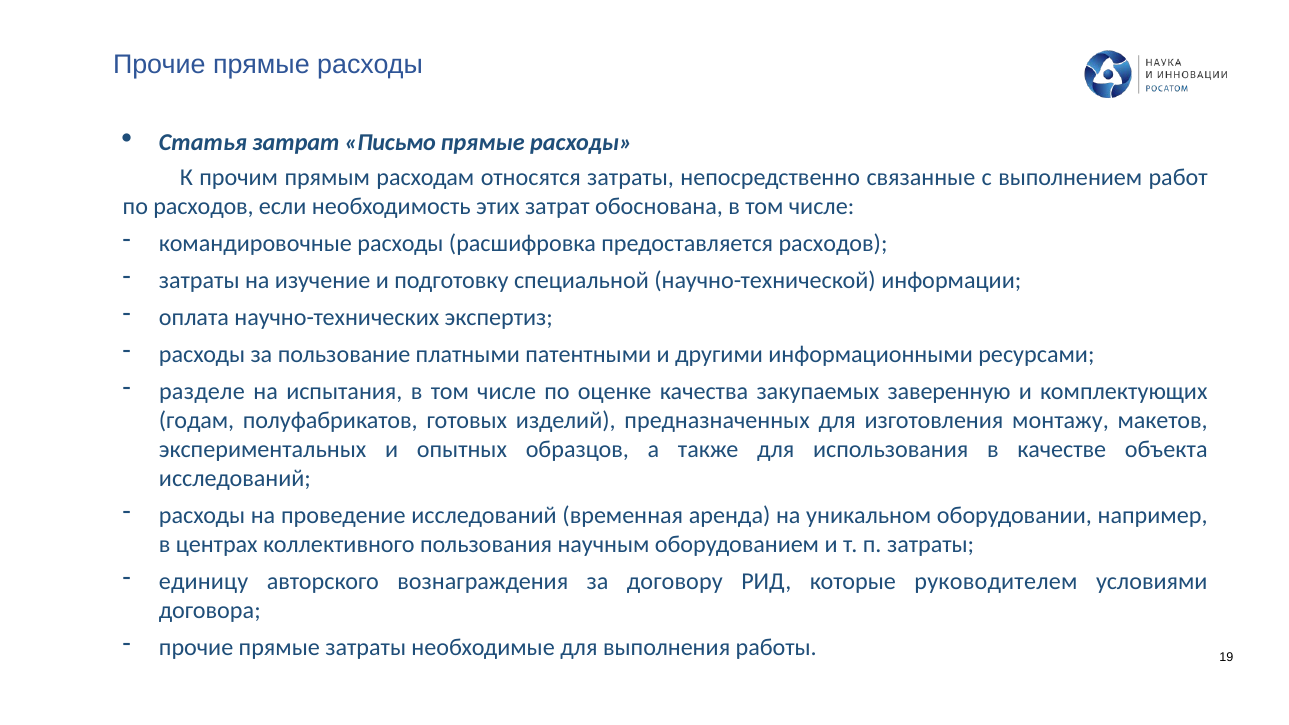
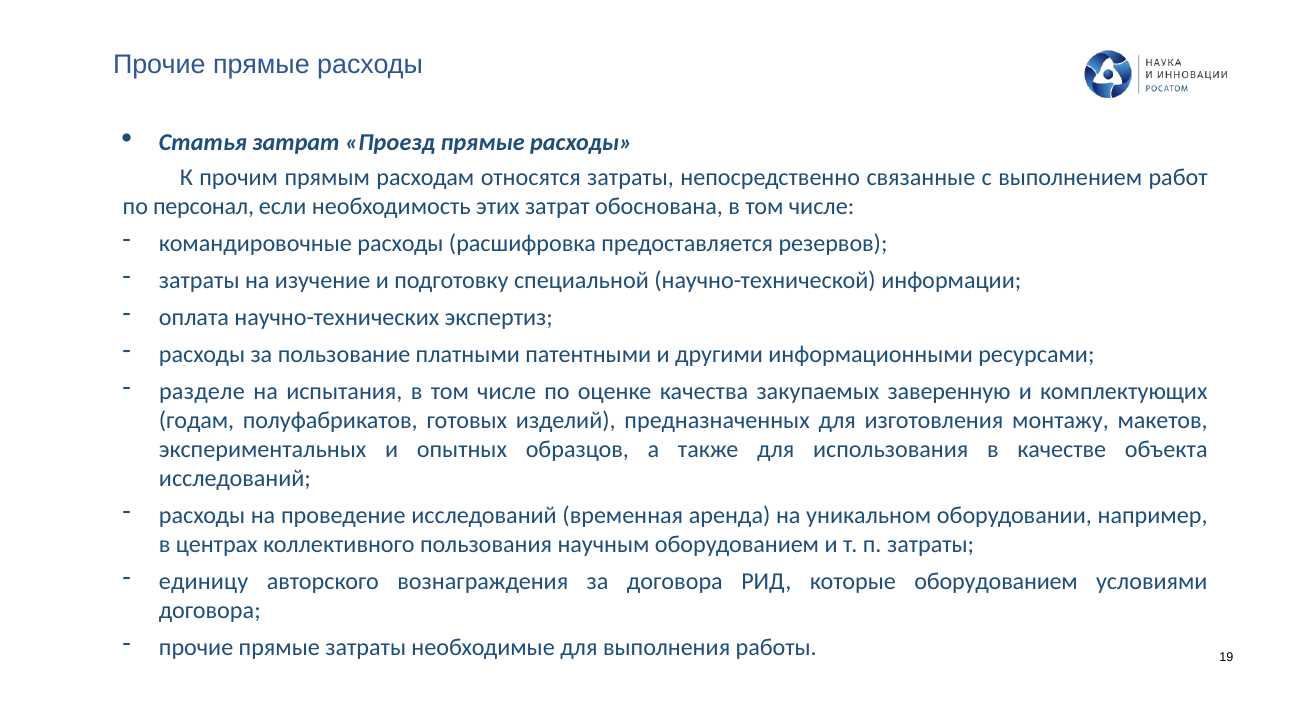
Письмо: Письмо -> Проезд (390, 143)
по расходов: расходов -> персонал (204, 206)
предоставляется расходов: расходов -> резервов (833, 243)
за договору: договору -> договора (675, 582)
которые руководителем: руководителем -> оборудованием (996, 582)
